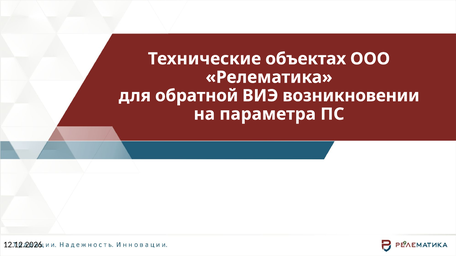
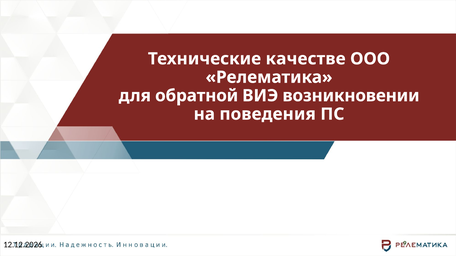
объектах: объектах -> качестве (306, 59)
параметра: параметра -> поведения (268, 114)
